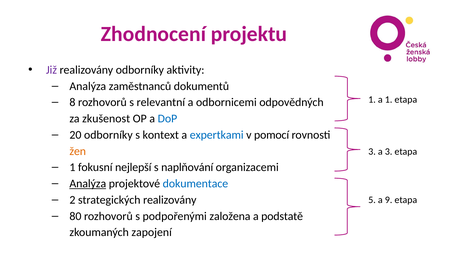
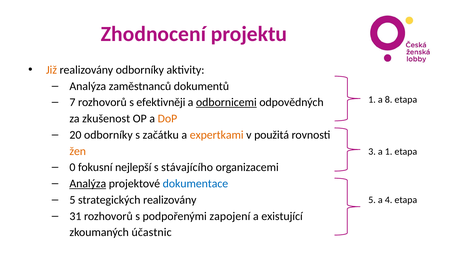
Již colour: purple -> orange (51, 70)
a 1: 1 -> 8 (389, 100)
8: 8 -> 7 (72, 102)
relevantní: relevantní -> efektivněji (161, 102)
odbornicemi underline: none -> present (226, 102)
DoP colour: blue -> orange (167, 119)
kontext: kontext -> začátku (161, 135)
expertkami colour: blue -> orange (217, 135)
pomocí: pomocí -> použitá (272, 135)
a 3: 3 -> 1 (389, 152)
1: 1 -> 0 (72, 167)
naplňování: naplňování -> stávajícího (187, 167)
2: 2 -> 5 (72, 200)
9: 9 -> 4 (389, 200)
80: 80 -> 31 (75, 216)
založena: založena -> zapojení (230, 216)
podstatě: podstatě -> existující (282, 216)
zapojení: zapojení -> účastnic (152, 232)
